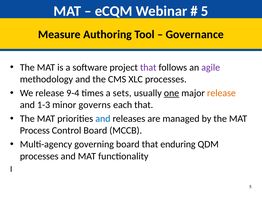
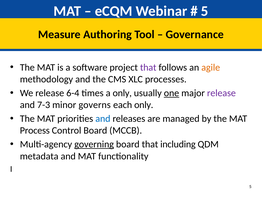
agile colour: purple -> orange (211, 67)
9-4: 9-4 -> 6-4 (73, 93)
a sets: sets -> only (122, 93)
release colour: orange -> purple (221, 93)
1-3: 1-3 -> 7-3 (44, 105)
each that: that -> only (144, 105)
governing underline: none -> present (94, 144)
enduring: enduring -> including (178, 144)
processes: processes -> metadata (39, 156)
